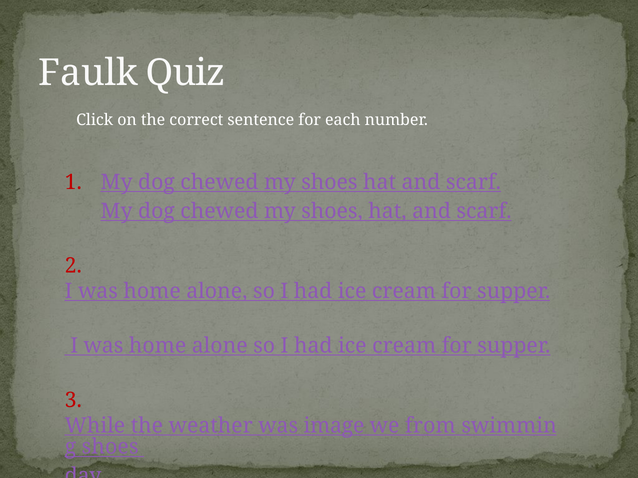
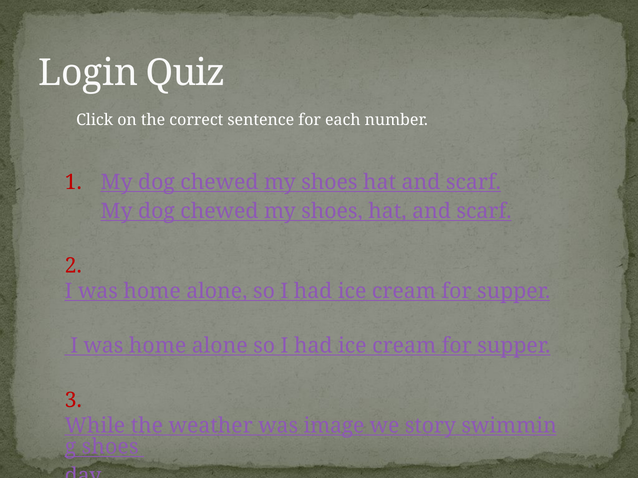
Faulk: Faulk -> Login (88, 73)
from: from -> story (430, 426)
